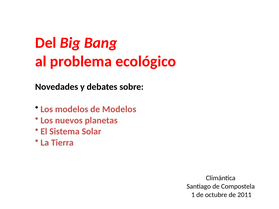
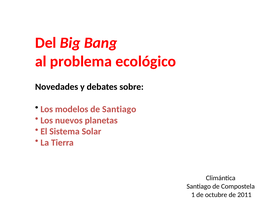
de Modelos: Modelos -> Santiago (119, 109)
